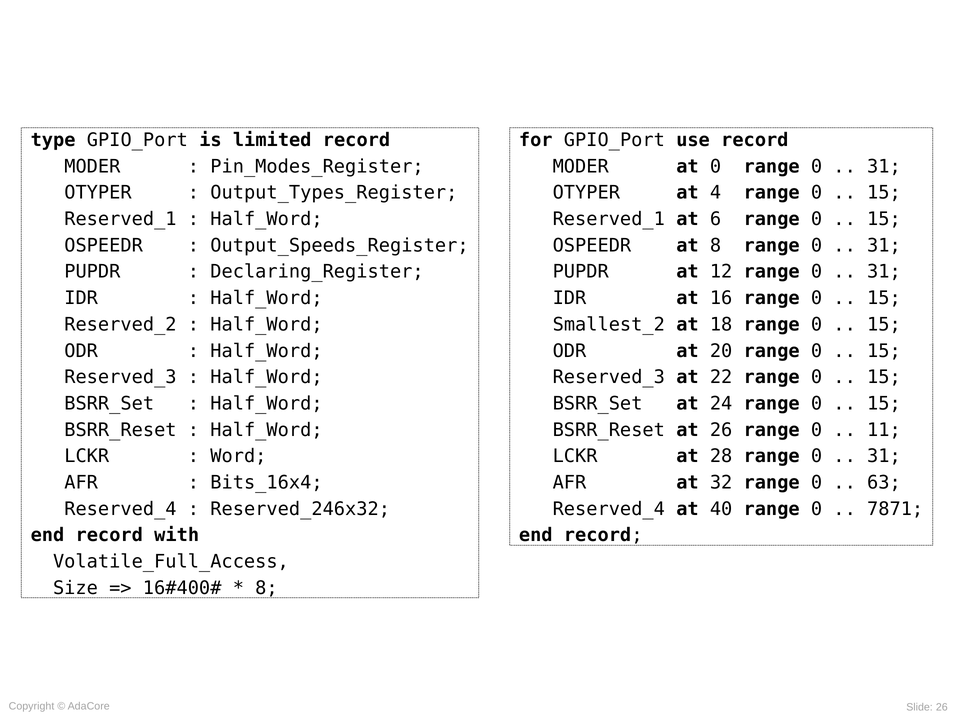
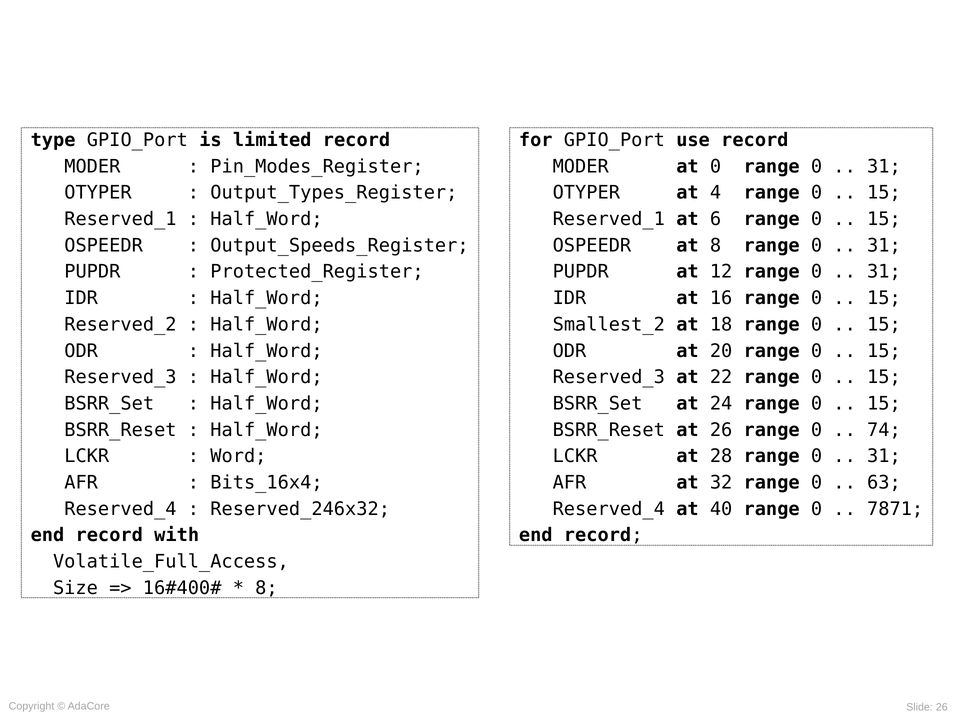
Declaring_Register: Declaring_Register -> Protected_Register (317, 272)
11: 11 -> 74 (884, 430)
